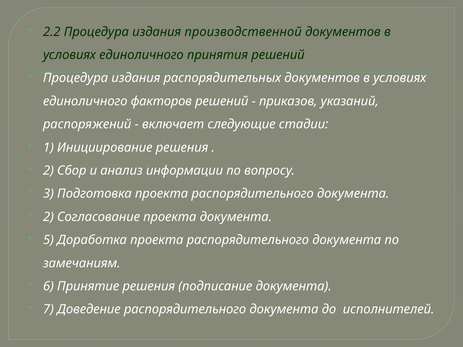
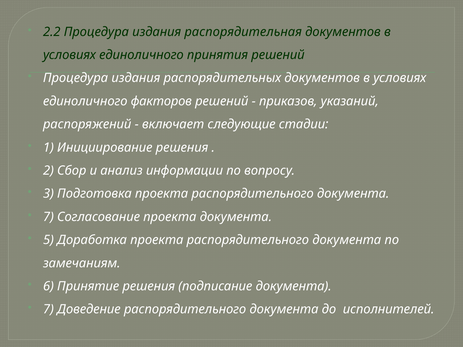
производственной: производственной -> распорядительная (243, 32)
2: 2 -> 7 (48, 217)
